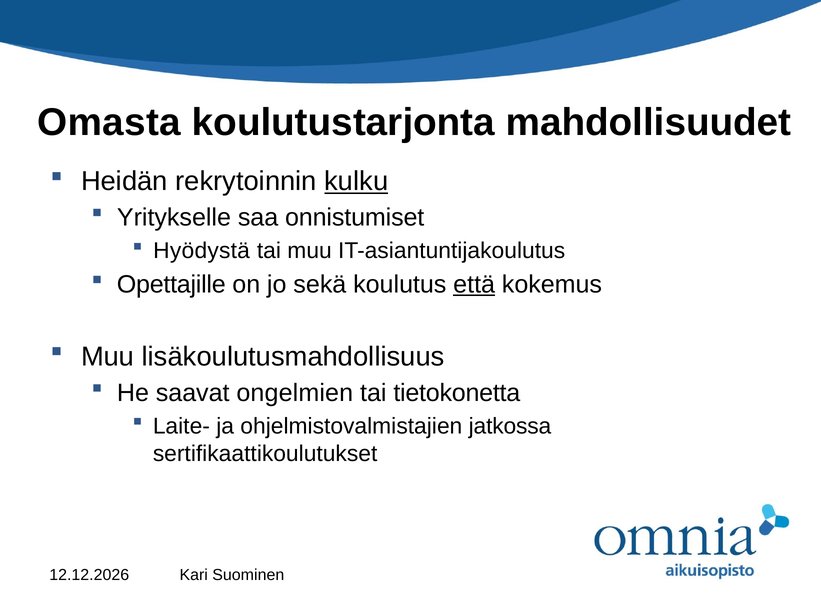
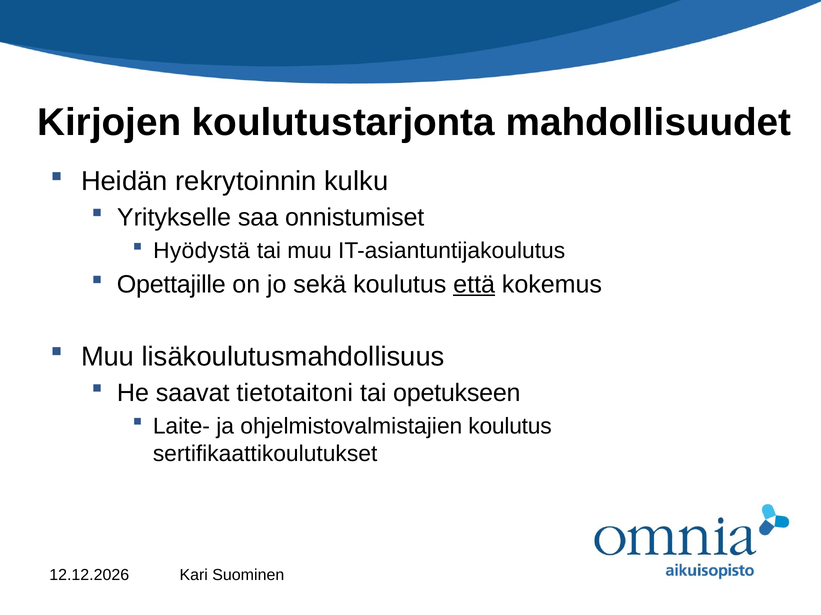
Omasta: Omasta -> Kirjojen (109, 123)
kulku underline: present -> none (356, 182)
ongelmien: ongelmien -> tietotaitoni (295, 394)
tietokonetta: tietokonetta -> opetukseen (457, 394)
ohjelmistovalmistajien jatkossa: jatkossa -> koulutus (510, 427)
